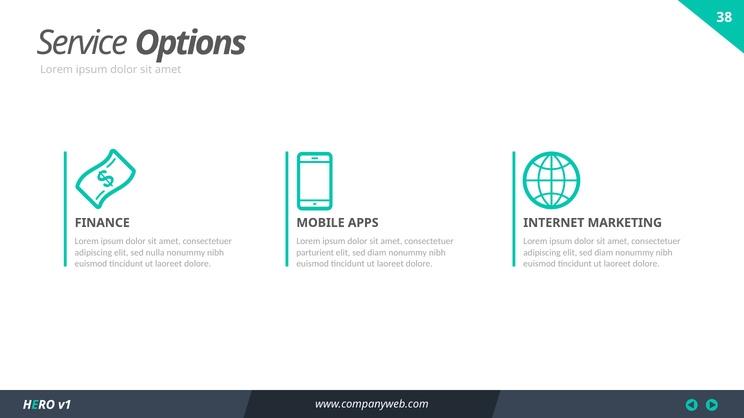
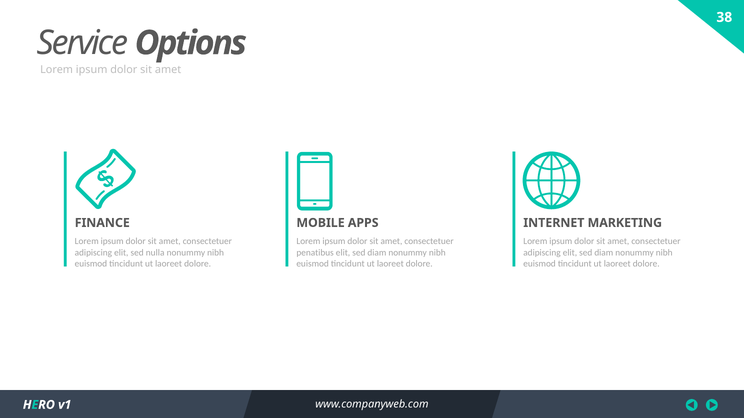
parturient: parturient -> penatibus (315, 253)
